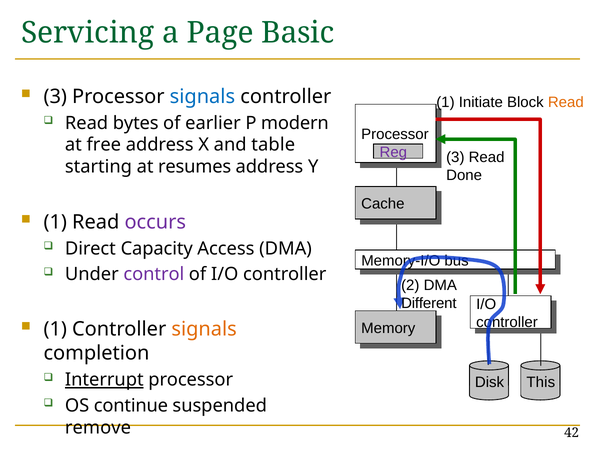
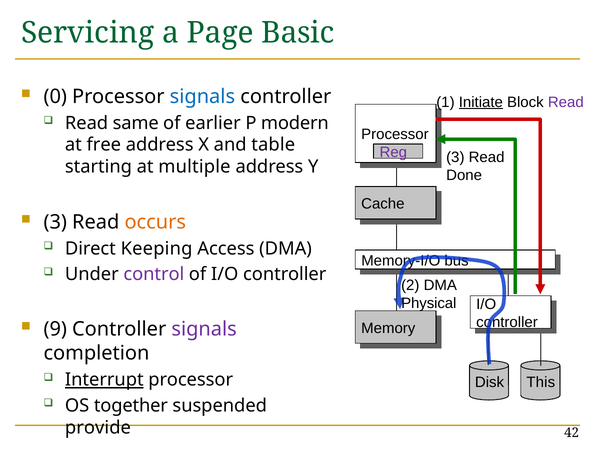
3: 3 -> 0 (55, 96)
Initiate underline: none -> present (481, 102)
Read colour: orange -> purple (566, 102)
bytes: bytes -> same (136, 123)
resumes: resumes -> multiple (194, 167)
1: 1 -> 3 (55, 222)
occurs colour: purple -> orange (155, 222)
Capacity: Capacity -> Keeping (157, 249)
Different: Different -> Physical (429, 303)
1: 1 -> 9 (55, 329)
signals colour: orange -> purple (204, 329)
continue: continue -> together (131, 406)
remove: remove -> provide (98, 428)
